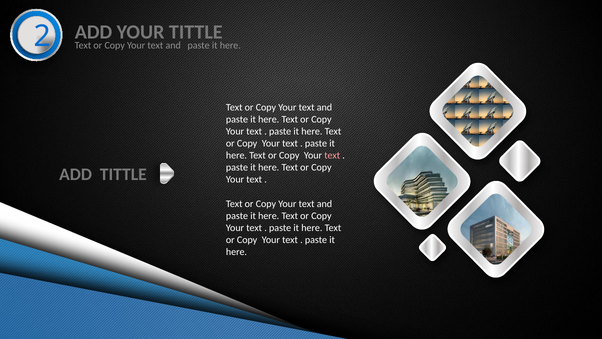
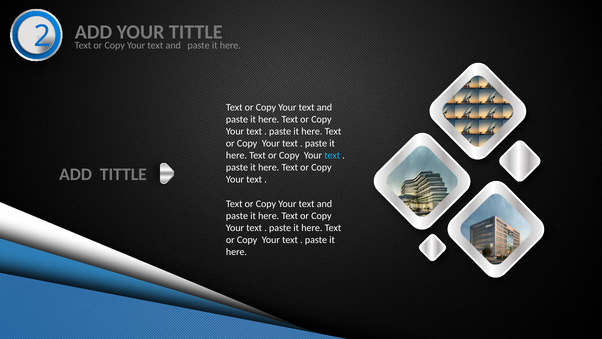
text colour: pink -> light blue (332, 155)
